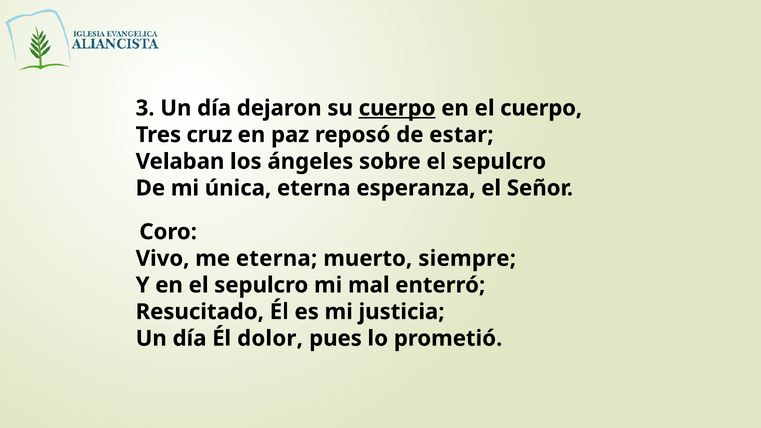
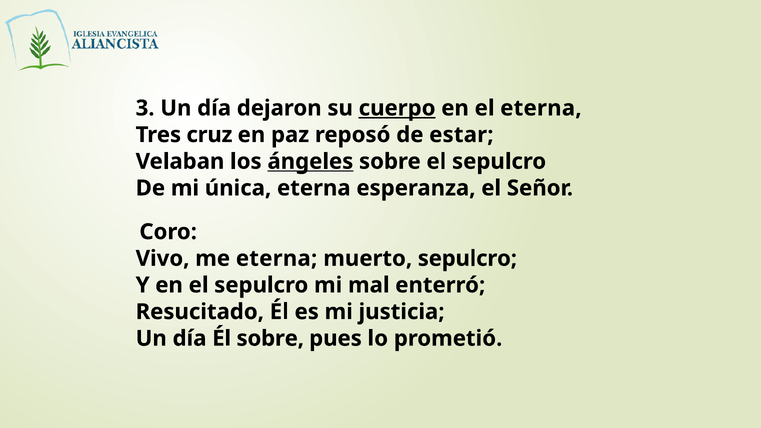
el cuerpo: cuerpo -> eterna (541, 108)
ángeles underline: none -> present (310, 161)
muerto siempre: siempre -> sepulcro (467, 259)
Él dolor: dolor -> sobre (270, 338)
